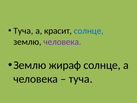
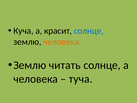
Туча: Туча -> Куча (23, 31)
человека colour: purple -> orange (62, 42)
жираф: жираф -> читать (65, 65)
